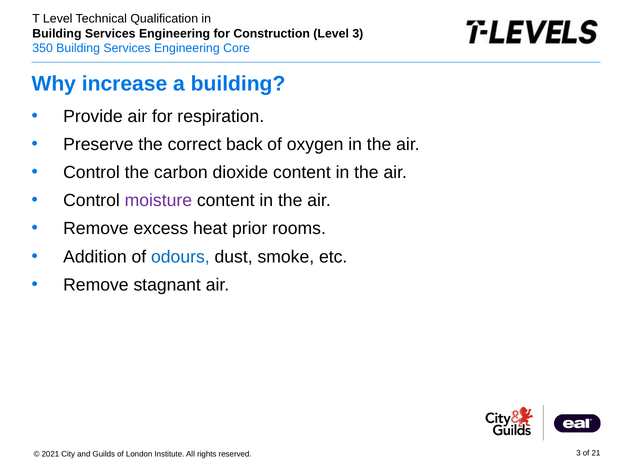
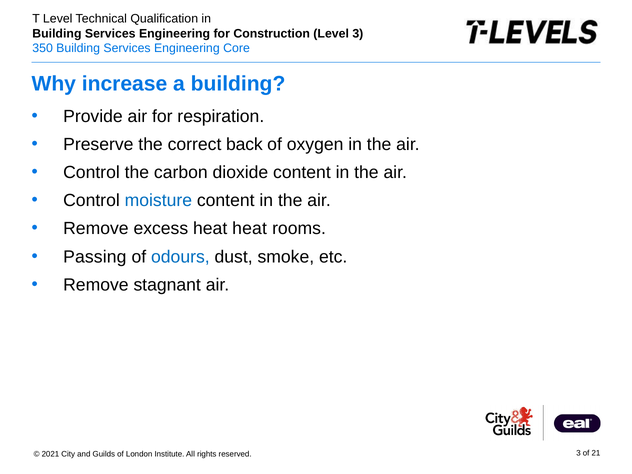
moisture colour: purple -> blue (158, 201)
heat prior: prior -> heat (250, 229)
Addition: Addition -> Passing (95, 257)
